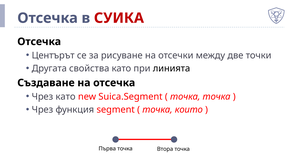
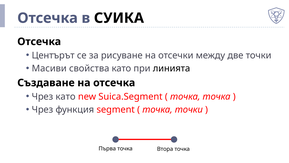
СУИКА colour: red -> black (119, 18)
Другата: Другата -> Масиви (49, 68)
точка които: които -> точки (189, 109)
